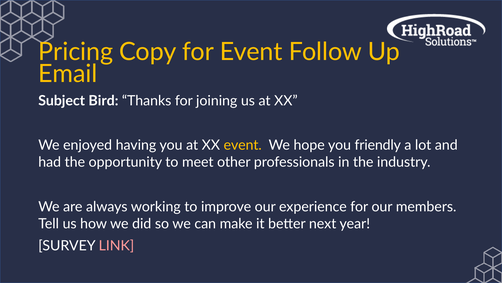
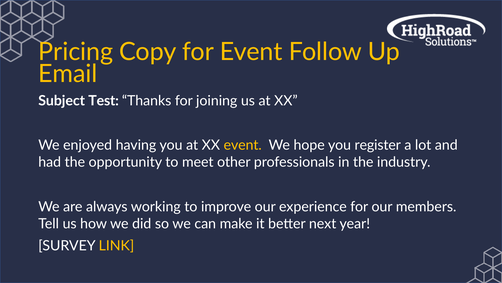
Bird: Bird -> Test (104, 101)
friendly: friendly -> register (378, 145)
LINK colour: pink -> yellow (116, 245)
